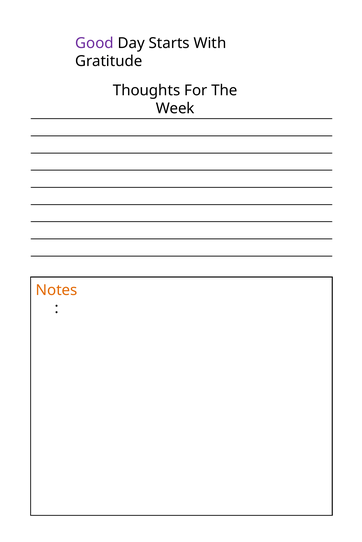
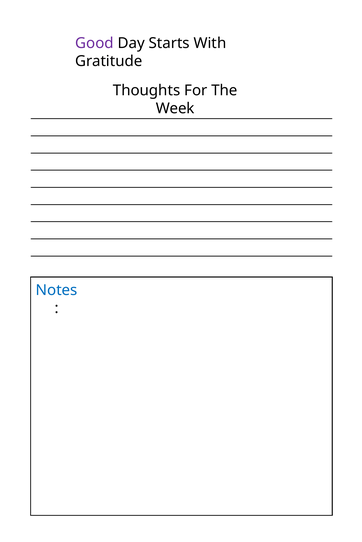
Notes colour: orange -> blue (57, 291)
